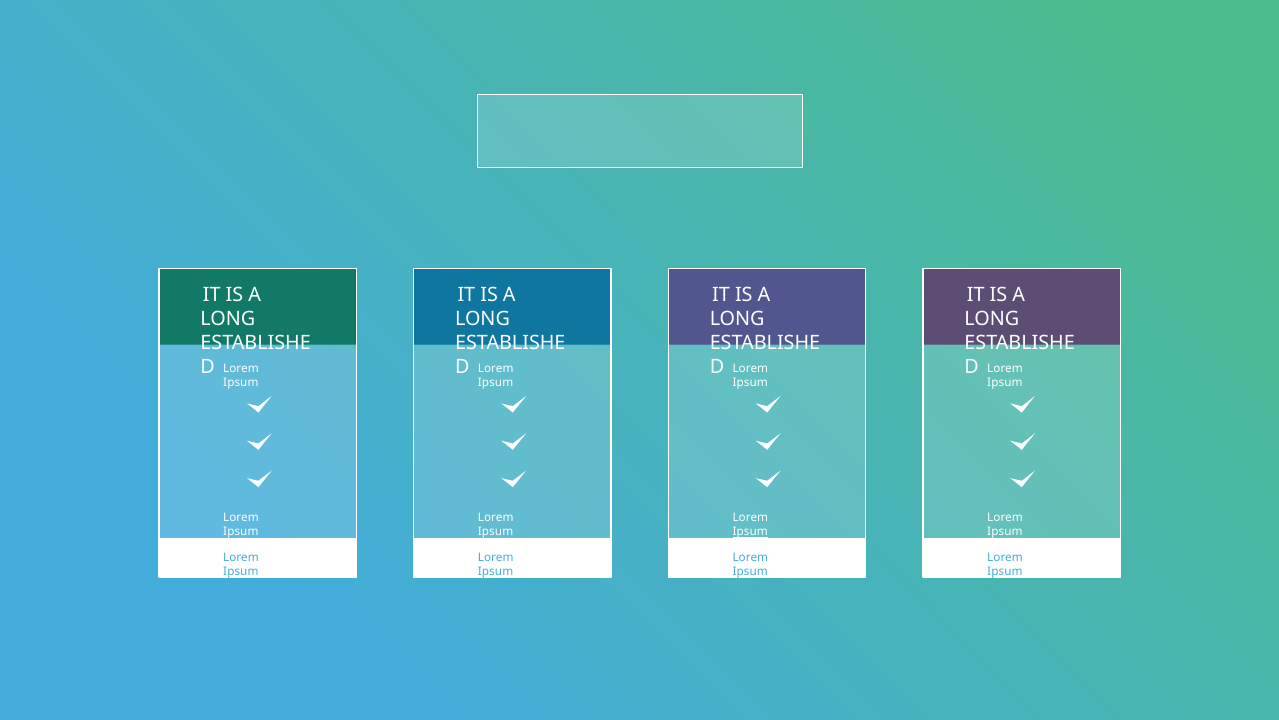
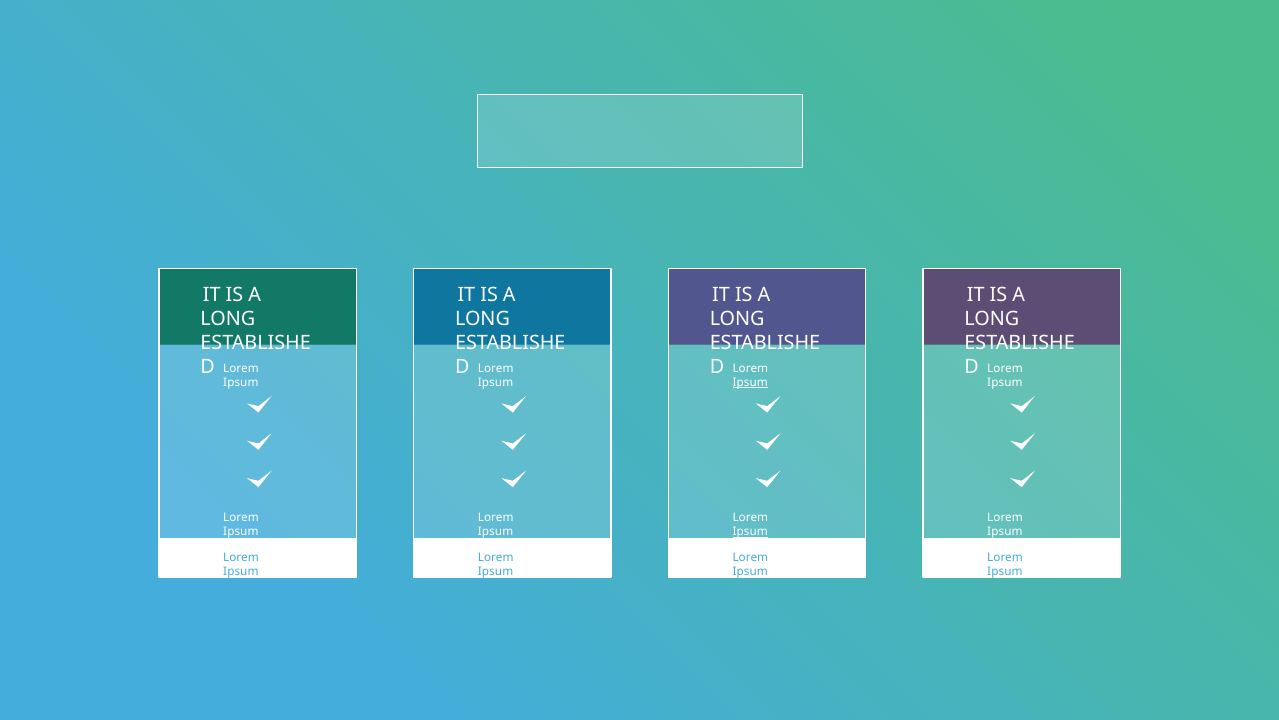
Ipsum underline: none -> present (750, 382)
